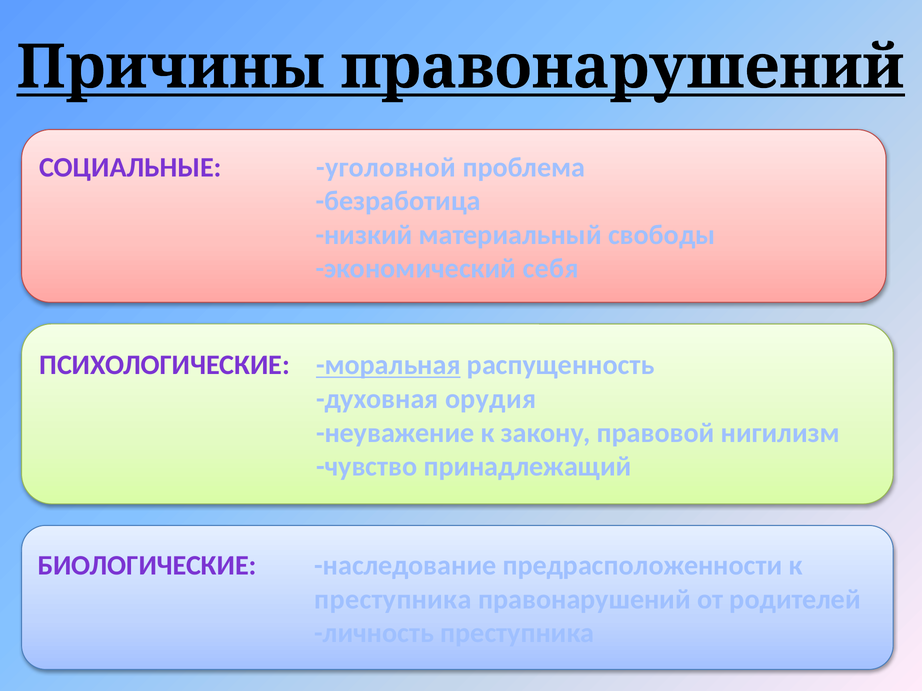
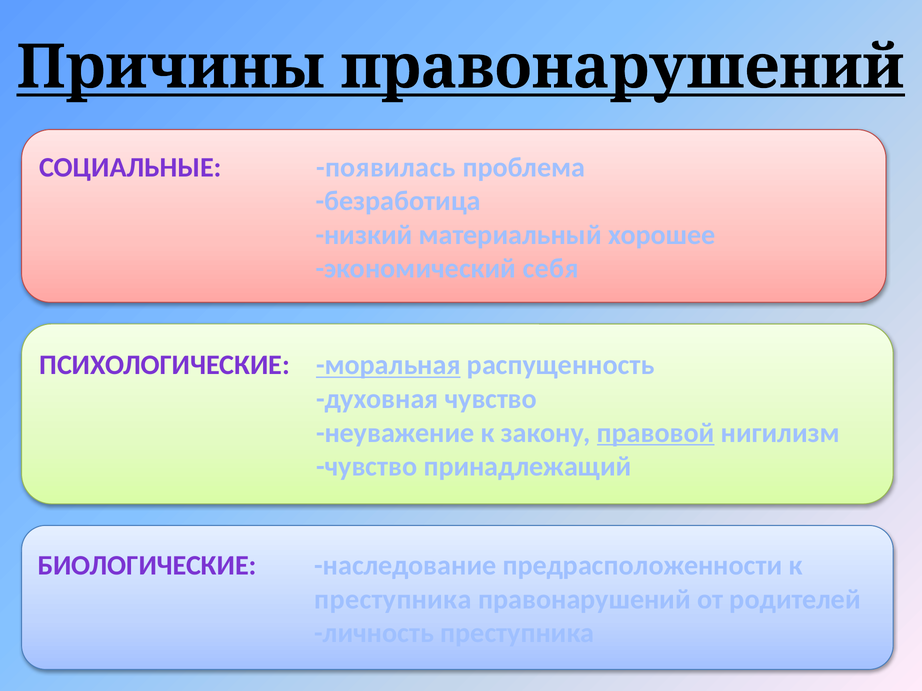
уголовной: уголовной -> появилась (386, 167)
свободы: свободы -> хорошее (662, 235)
духовная орудия: орудия -> чувство (491, 399)
правовой underline: none -> present (656, 433)
